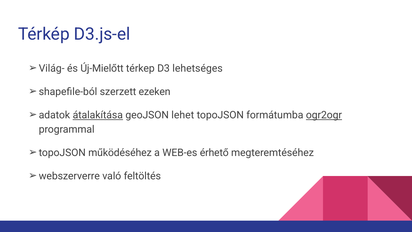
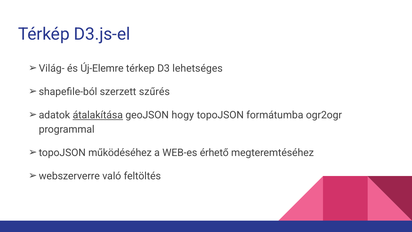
Új-Mielőtt: Új-Mielőtt -> Új-Elemre (102, 68)
ezeken: ezeken -> szűrés (154, 92)
lehet: lehet -> hogy (183, 115)
ogr2ogr underline: present -> none (324, 115)
